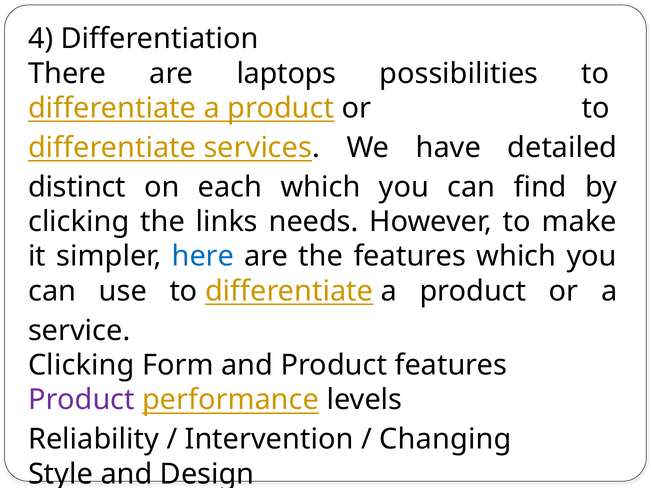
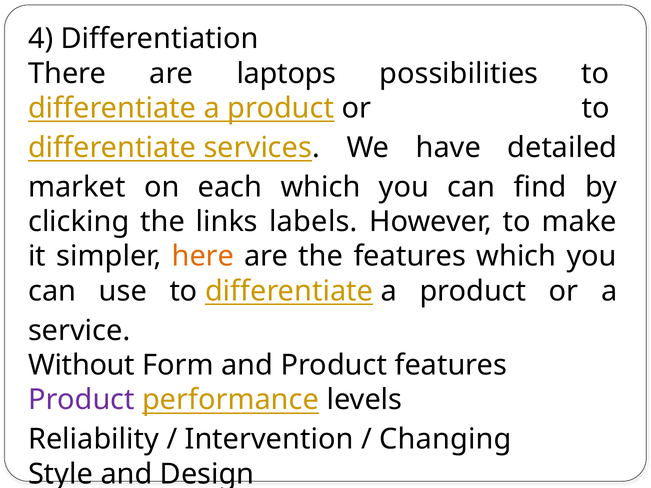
distinct: distinct -> market (77, 187)
needs: needs -> labels (313, 222)
here colour: blue -> orange (203, 257)
Clicking: Clicking -> Without (81, 365)
